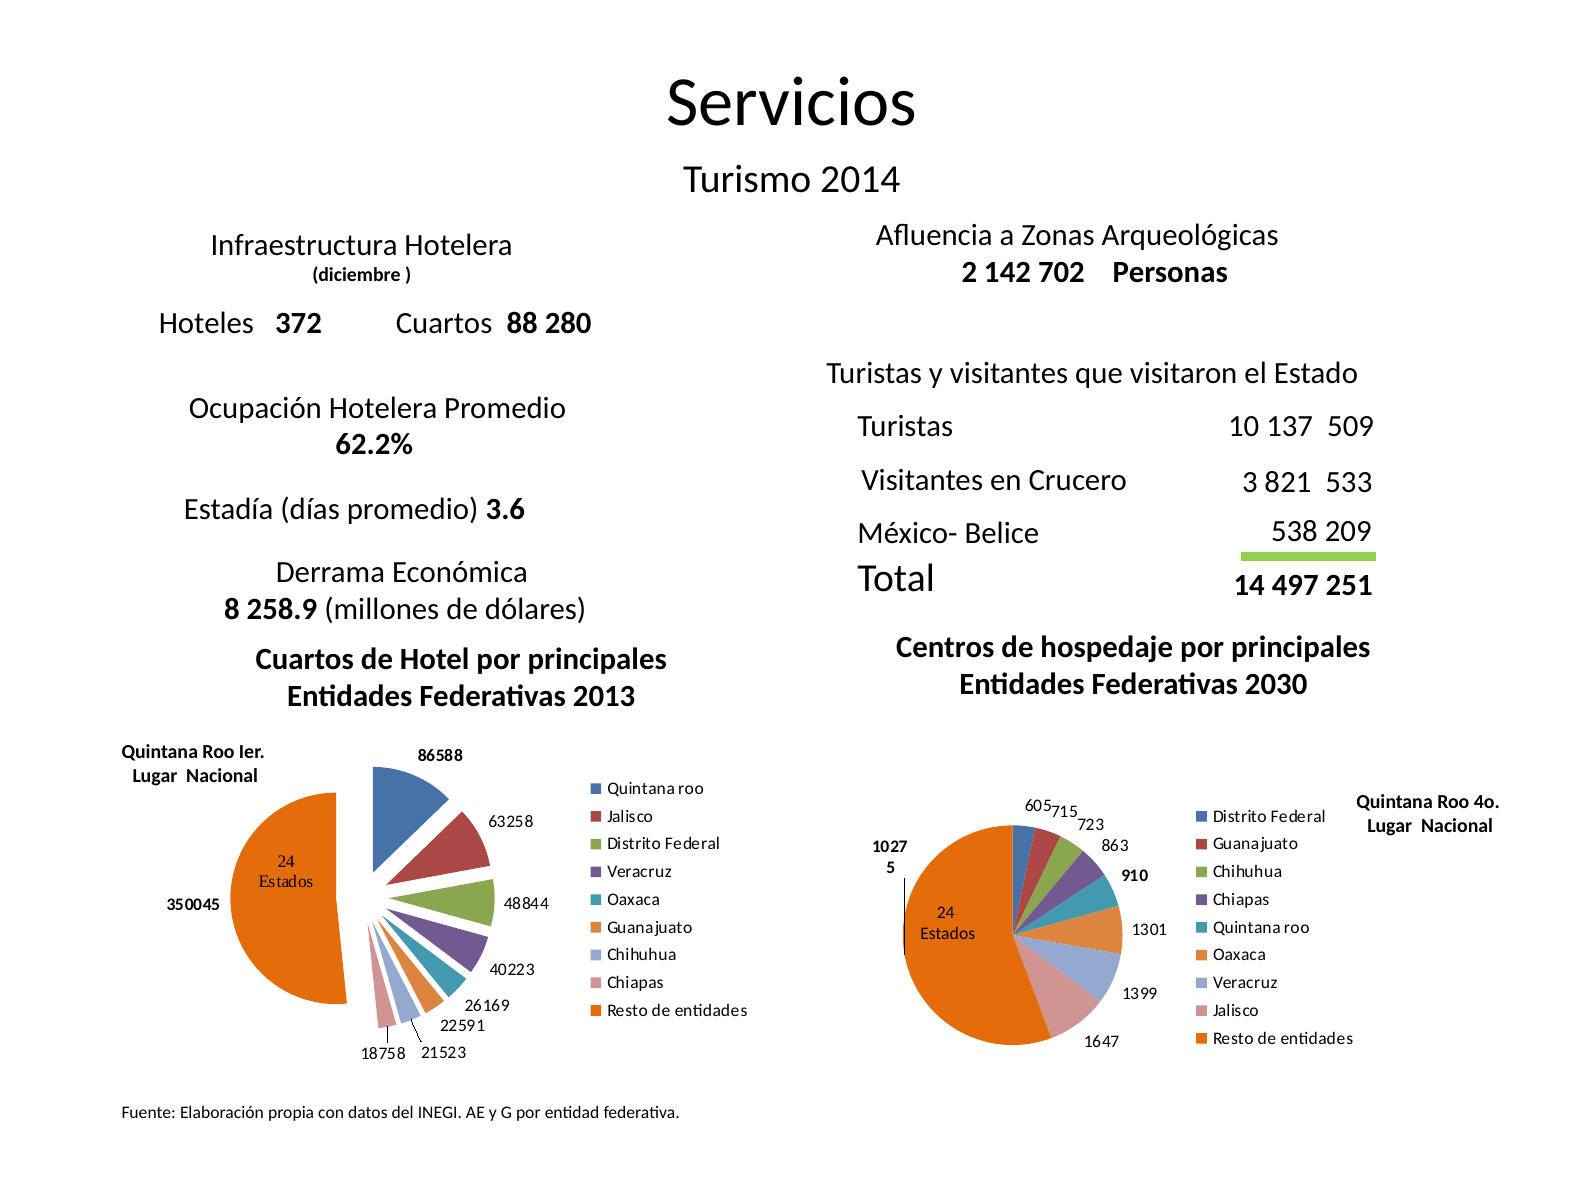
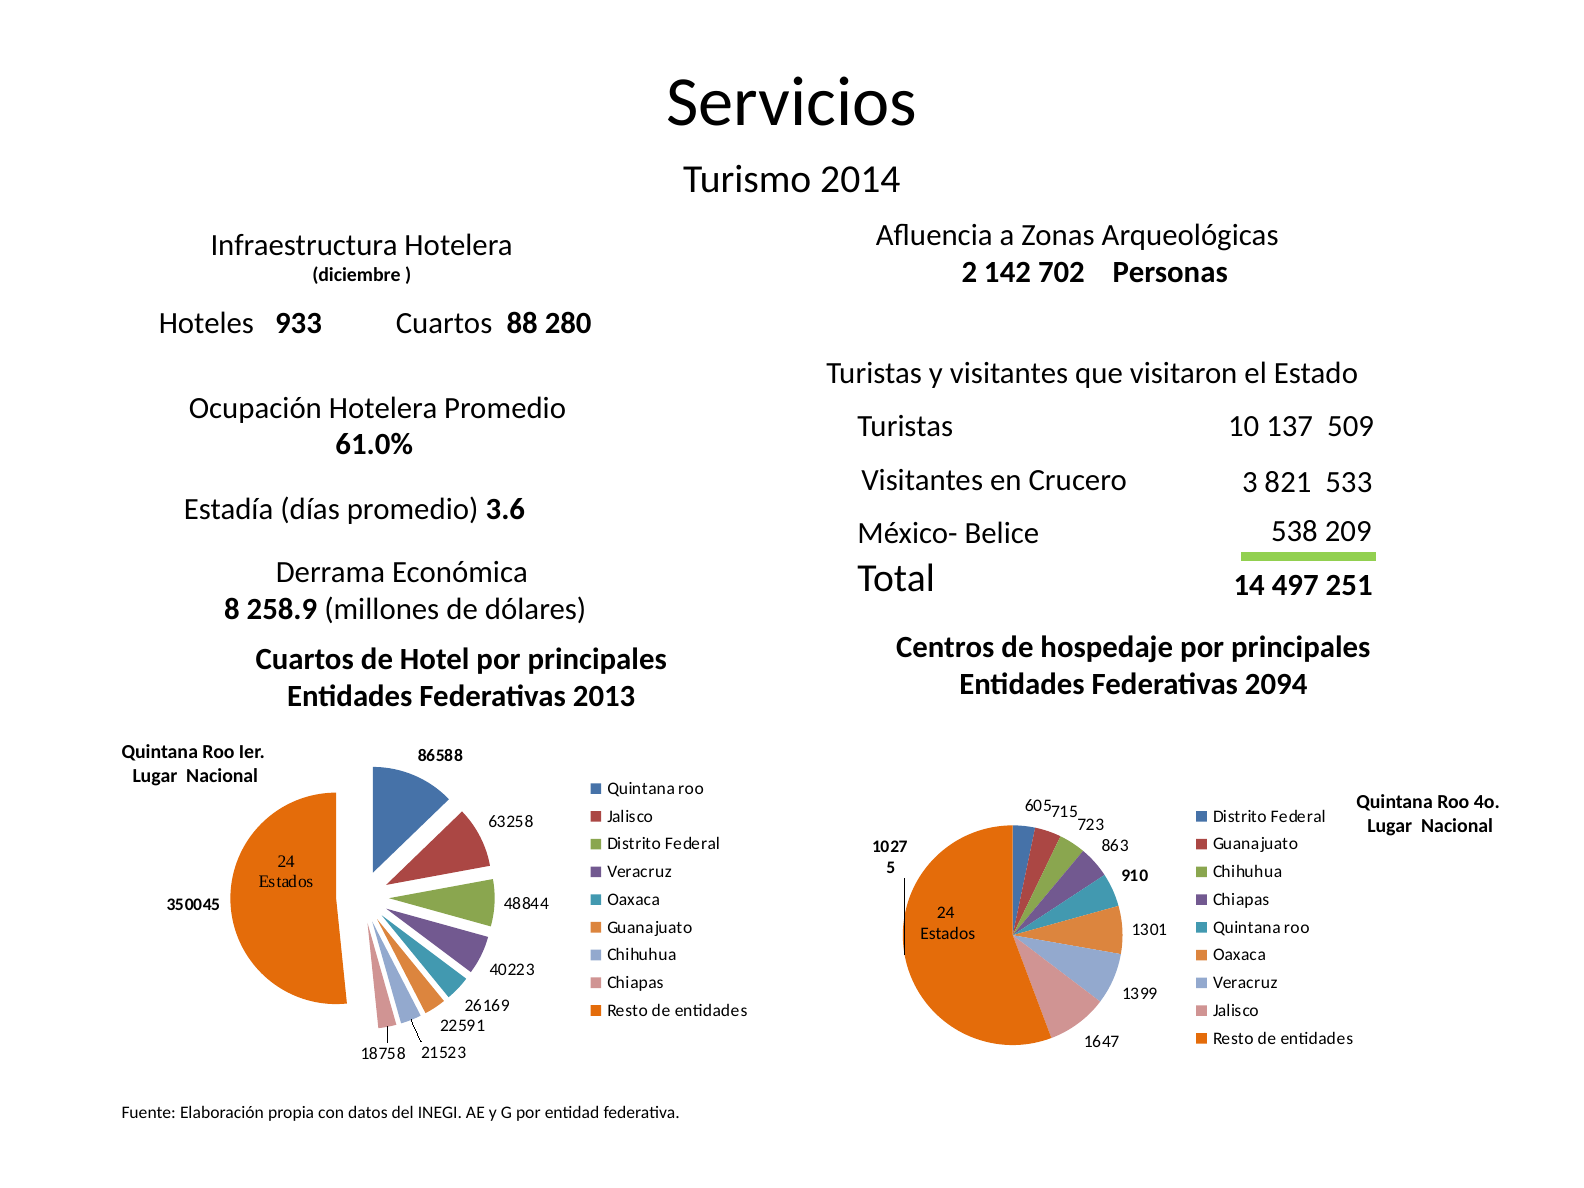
372: 372 -> 933 (298, 323)
62.2%: 62.2% -> 61.0% (374, 445)
2030: 2030 -> 2094 (1276, 684)
